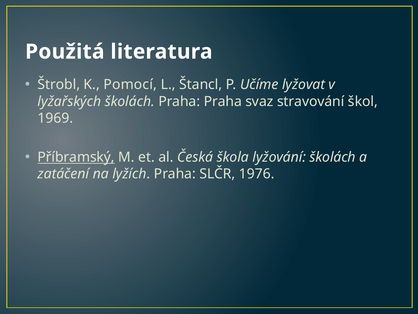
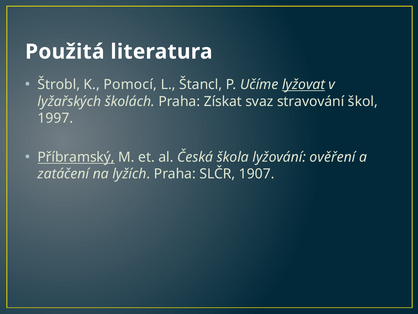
lyžovat underline: none -> present (304, 85)
Praha Praha: Praha -> Získat (223, 101)
1969: 1969 -> 1997 (55, 118)
lyžování školách: školách -> ověření (333, 157)
1976: 1976 -> 1907 (257, 174)
